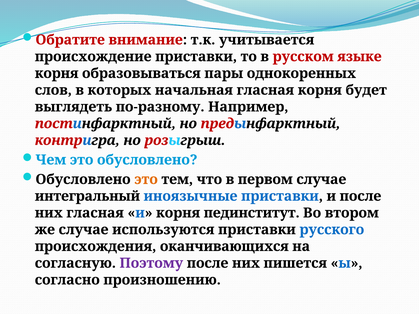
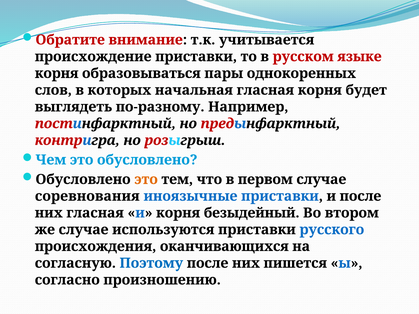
интегральный: интегральный -> соревнования (87, 196)
пединститут: пединститут -> безыдейный (252, 213)
Поэтому colour: purple -> blue (151, 263)
